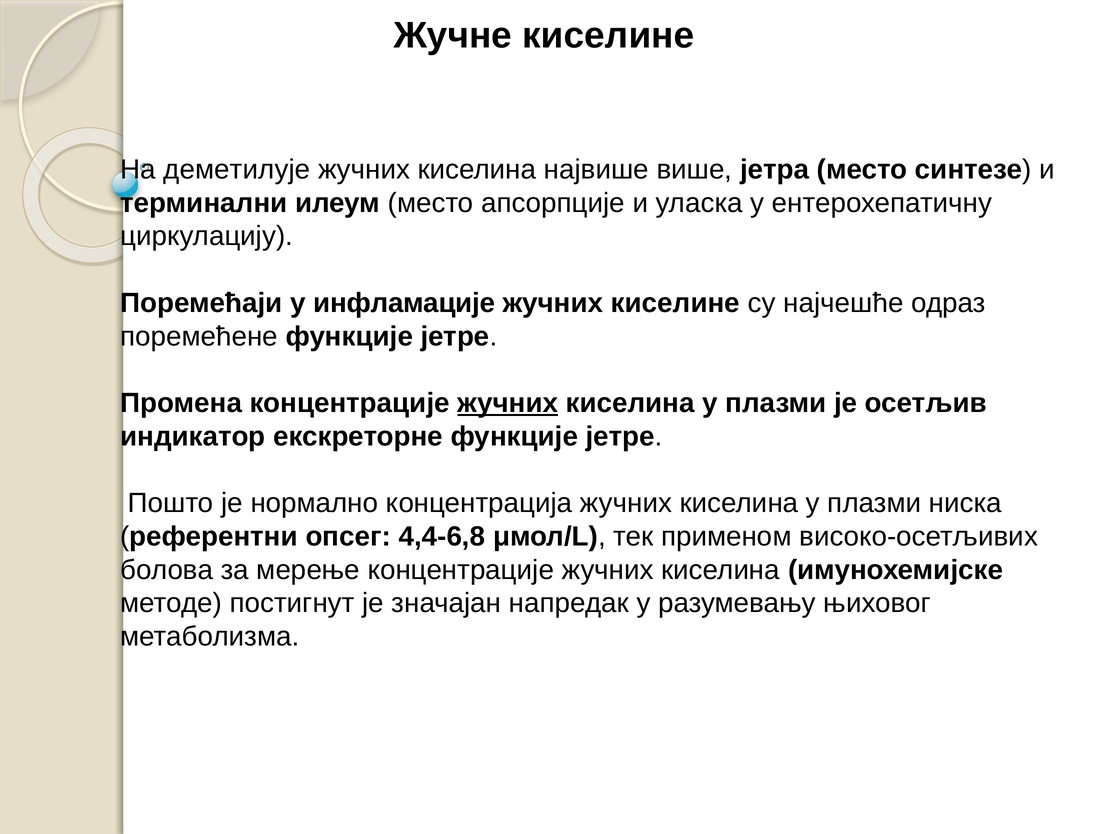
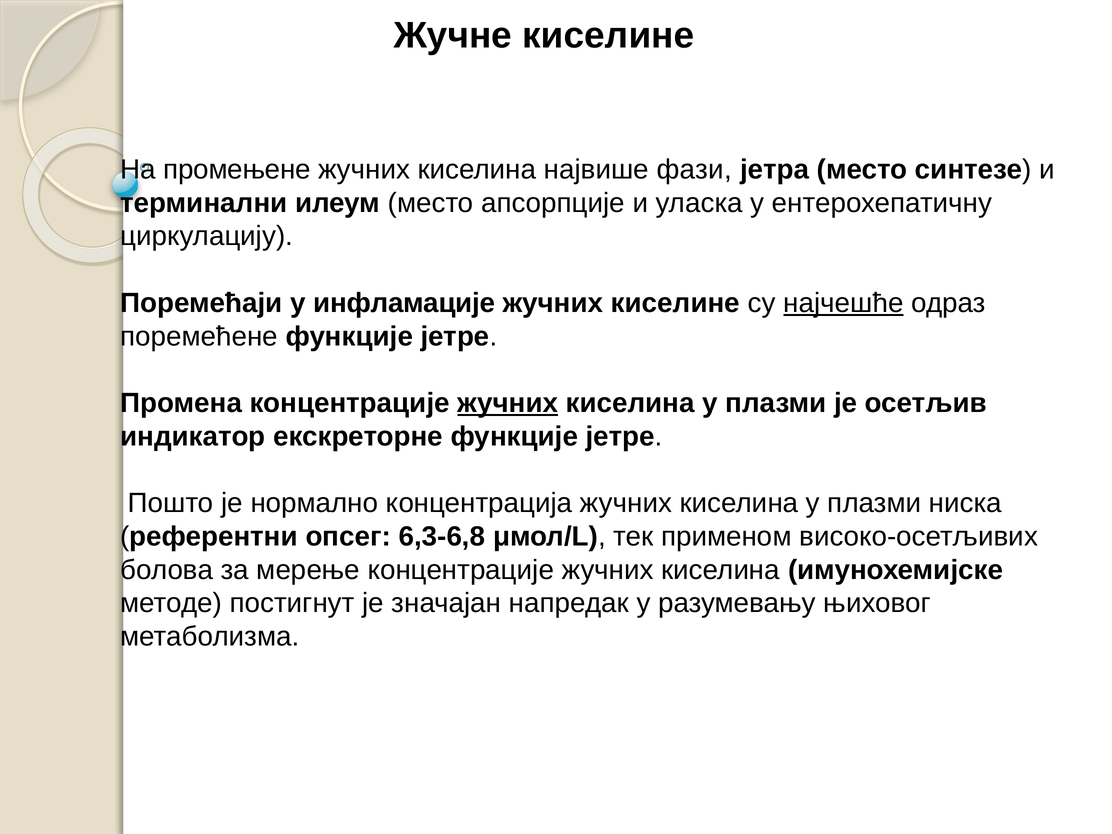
деметилује: деметилује -> промењене (237, 170)
више: више -> фази (694, 170)
најчешће underline: none -> present (843, 303)
4,4-6,8: 4,4-6,8 -> 6,3-6,8 (442, 537)
